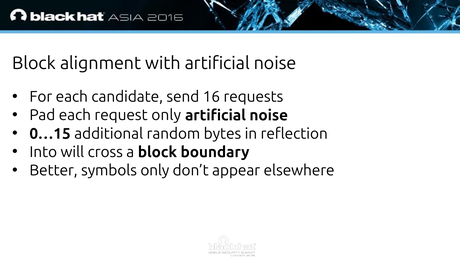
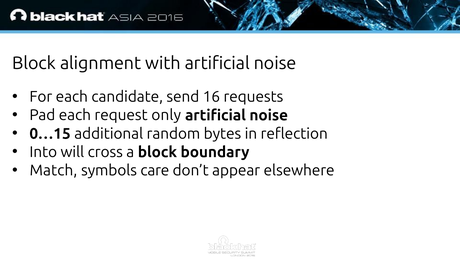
Better: Better -> Match (53, 170)
only: only -> care (155, 170)
